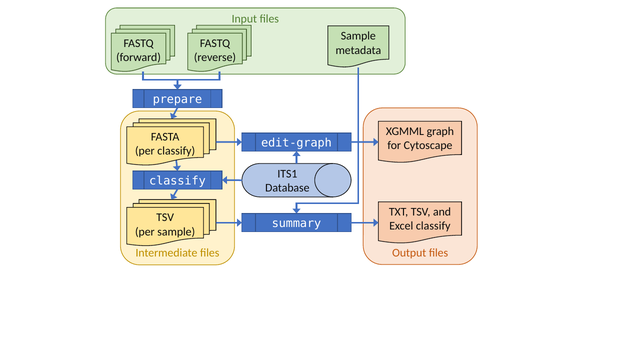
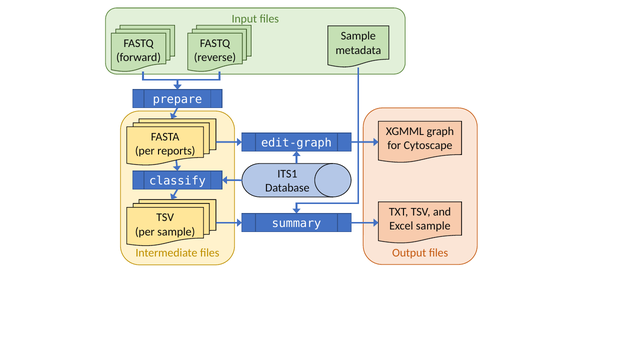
per classify: classify -> reports (176, 151)
Excel classify: classify -> sample (433, 226)
